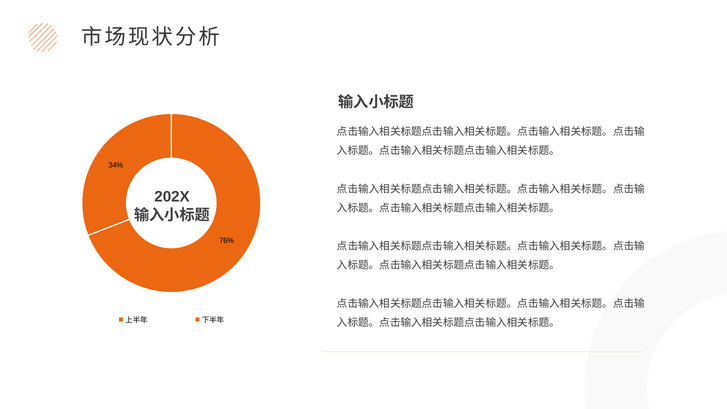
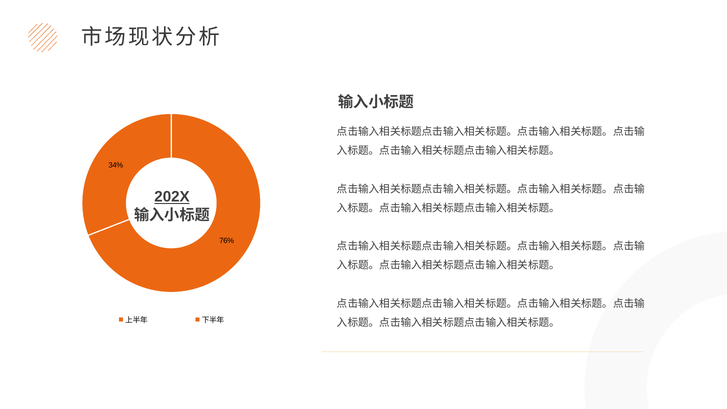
202X underline: none -> present (172, 197)
